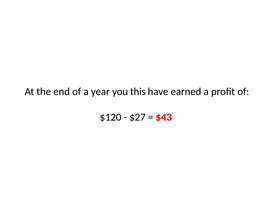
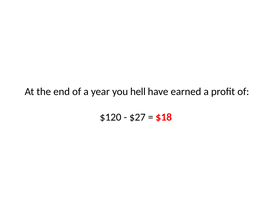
this: this -> hell (138, 92)
$43: $43 -> $18 (164, 117)
